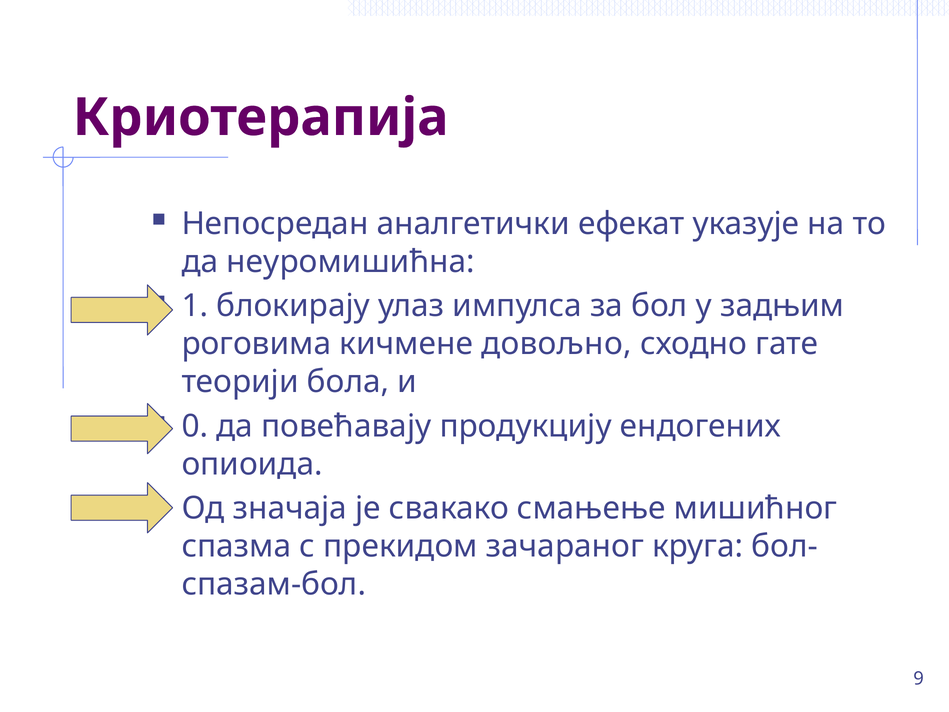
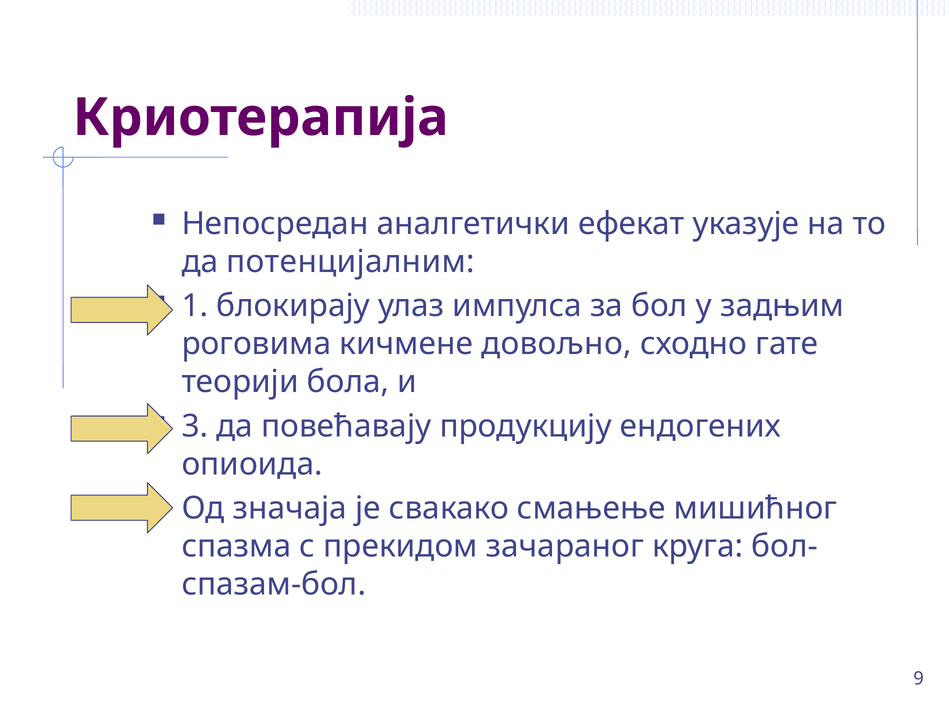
неуромишићна: неуромишићна -> потенцијалним (351, 262)
0: 0 -> 3 (195, 426)
